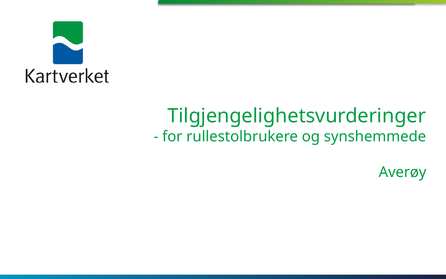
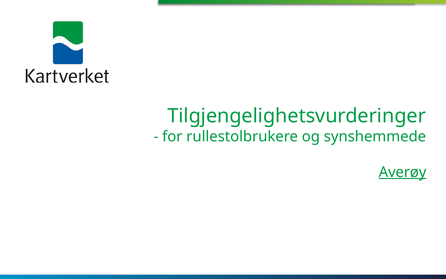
Averøy underline: none -> present (403, 172)
